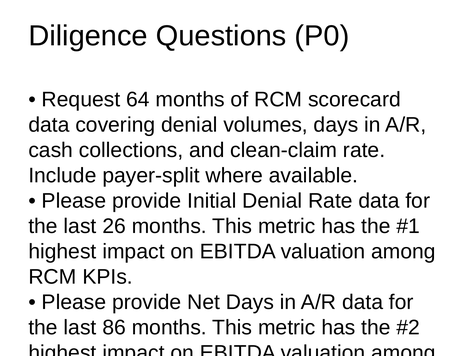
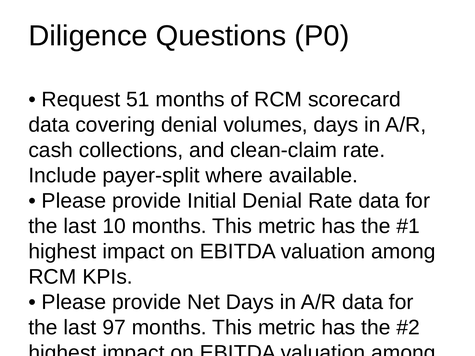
64: 64 -> 51 (138, 100)
26: 26 -> 10 (114, 226)
86: 86 -> 97 (114, 328)
